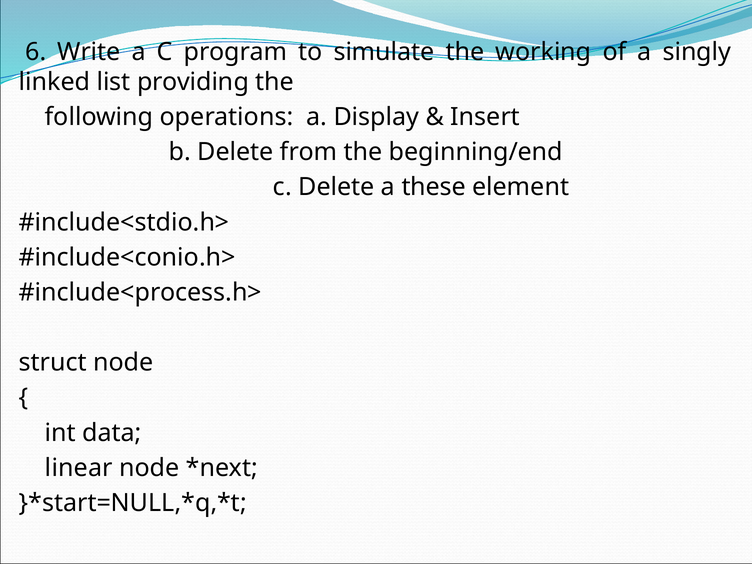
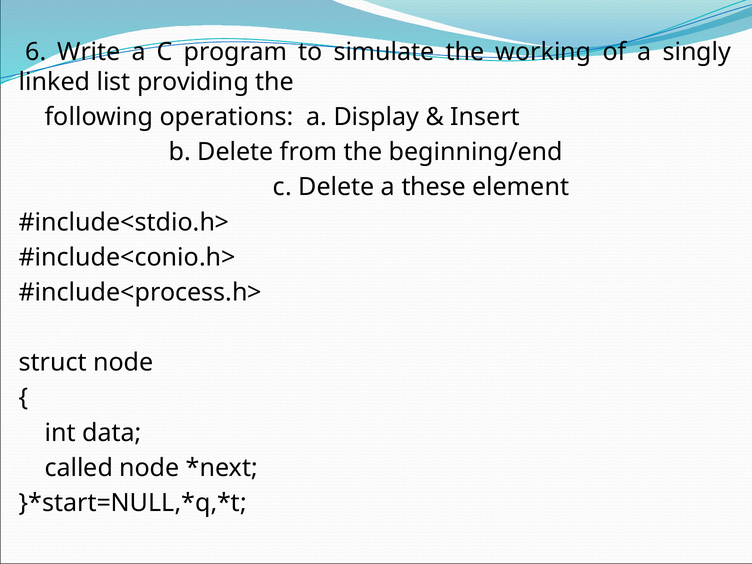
linear: linear -> called (79, 468)
